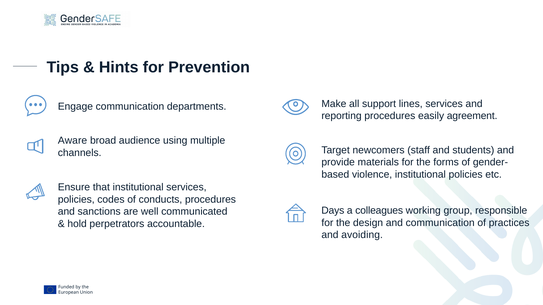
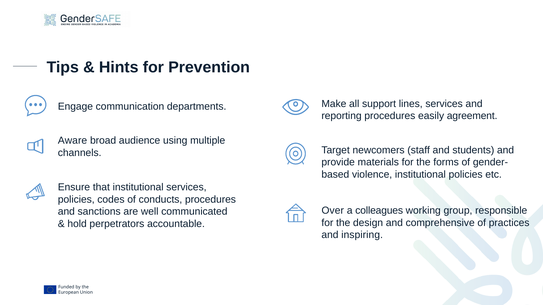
Days: Days -> Over (333, 211)
and communication: communication -> comprehensive (440, 223)
avoiding: avoiding -> inspiring (362, 235)
